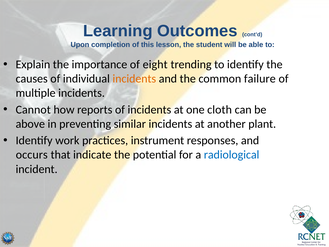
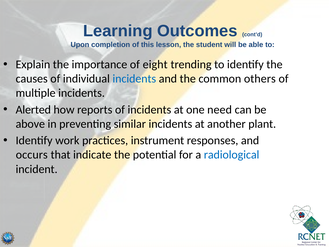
incidents colour: orange -> blue (134, 79)
failure: failure -> others (260, 79)
Cannot: Cannot -> Alerted (33, 110)
cloth: cloth -> need (220, 110)
